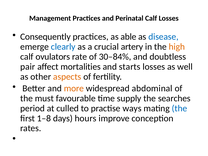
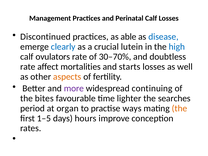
Consequently: Consequently -> Discontinued (45, 37)
artery: artery -> lutein (132, 47)
high colour: orange -> blue (177, 47)
30–84%: 30–84% -> 30–70% (115, 57)
pair: pair -> rate (28, 67)
more colour: orange -> purple (74, 88)
abdominal: abdominal -> continuing (152, 88)
must: must -> bites (44, 98)
supply: supply -> lighter (129, 98)
culled: culled -> organ (68, 108)
the colour: blue -> orange (179, 108)
1–8: 1–8 -> 1–5 (44, 118)
